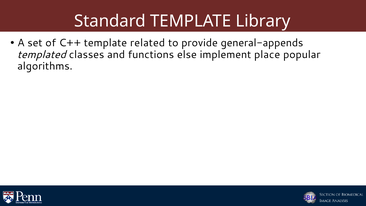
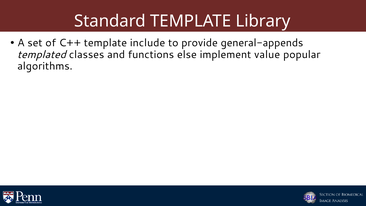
related: related -> include (148, 43)
place: place -> value (267, 54)
